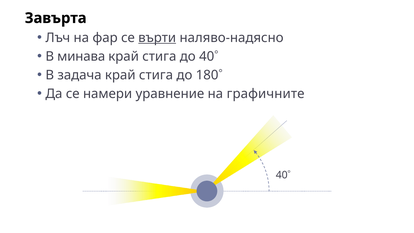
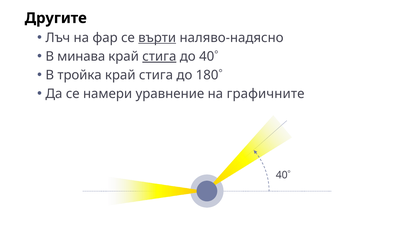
Завърта: Завърта -> Другите (56, 18)
стига underline: none -> present (159, 56)
задача: задача -> тройка (80, 75)
